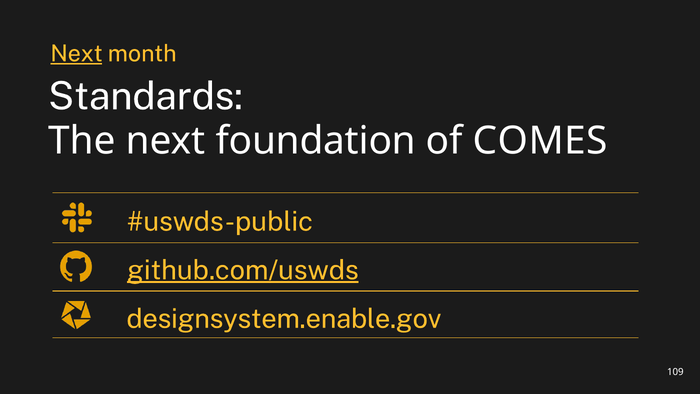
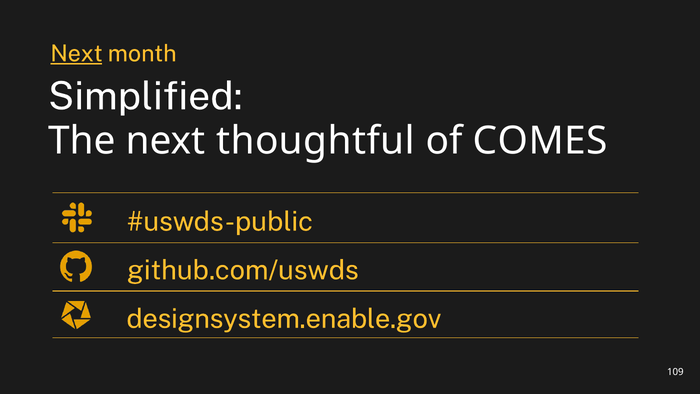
Standards: Standards -> Simplified (145, 96)
foundation: foundation -> thoughtful (315, 141)
github.com/uswds underline: present -> none (243, 270)
